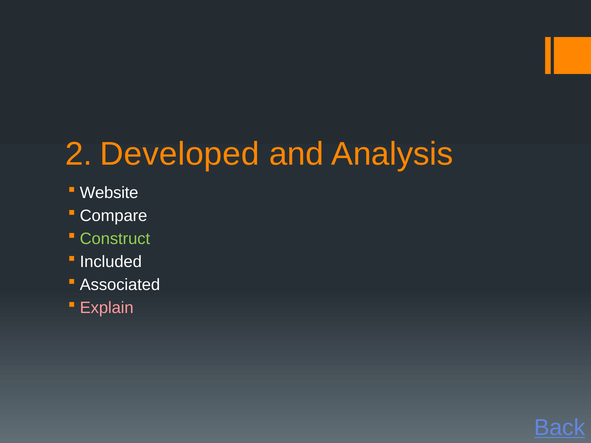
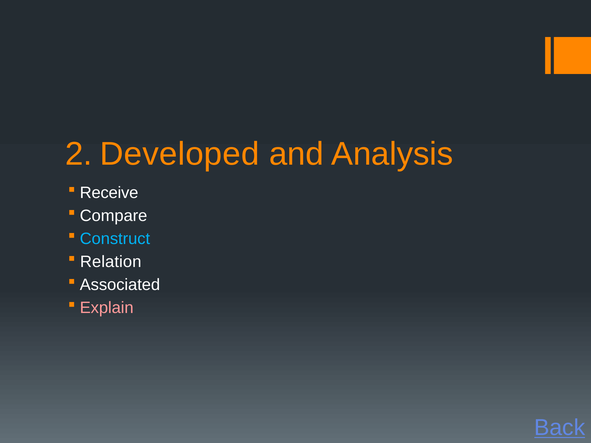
Website: Website -> Receive (109, 193)
Construct colour: light green -> light blue (115, 239)
Included: Included -> Relation (111, 262)
